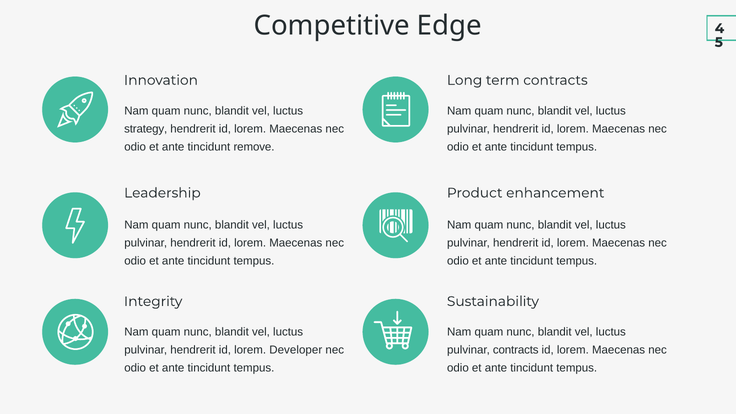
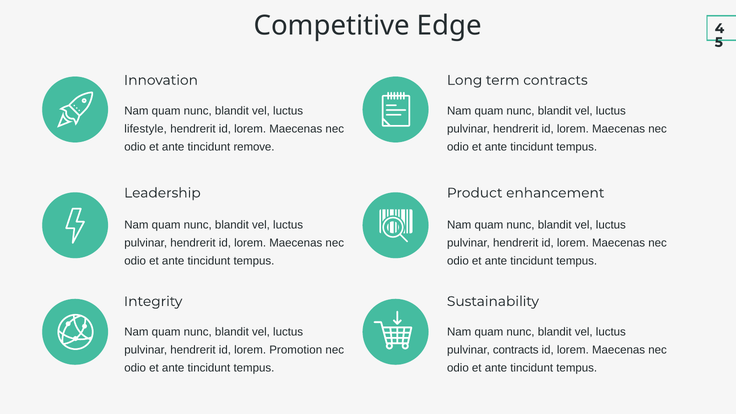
strategy: strategy -> lifestyle (146, 129)
Developer: Developer -> Promotion (296, 350)
